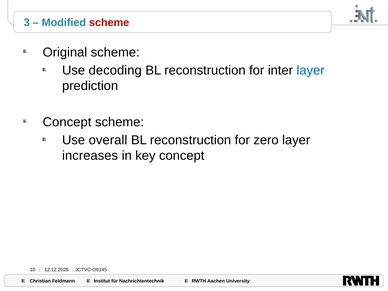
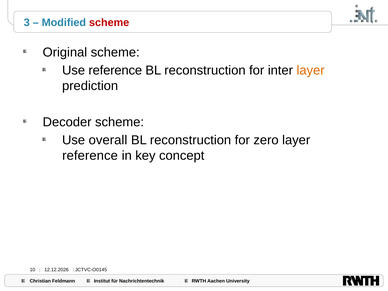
Use decoding: decoding -> reference (115, 70)
layer colour: blue -> orange (311, 70)
Concept: Concept -> Decoder (67, 122)
increases: increases -> reference (90, 156)
